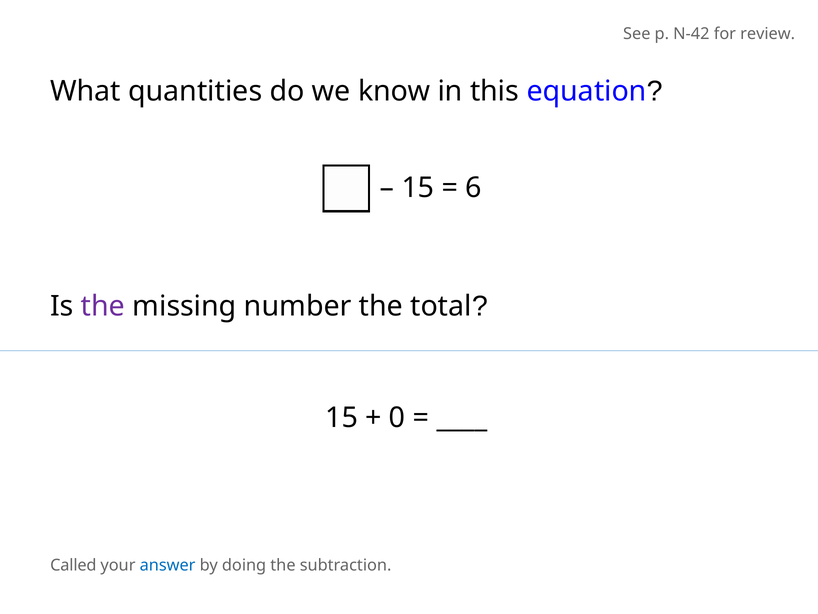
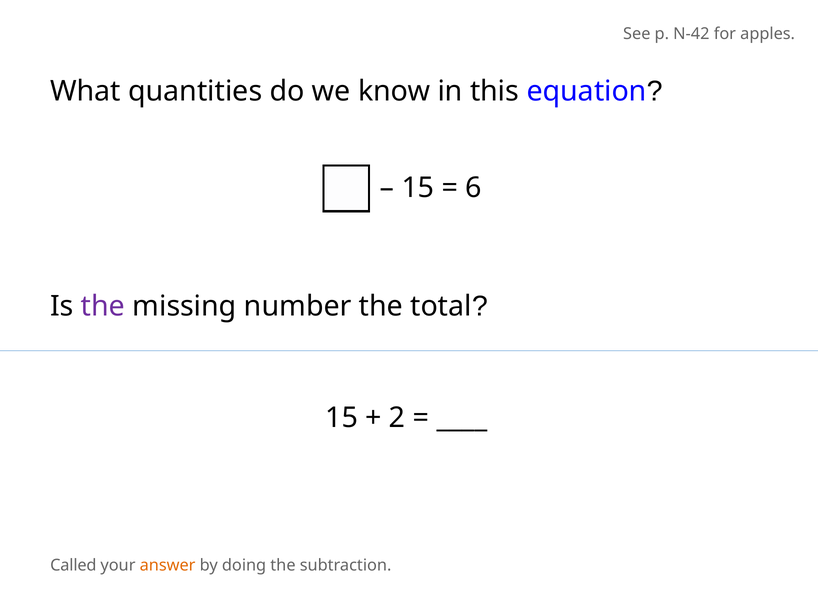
review: review -> apples (768, 34)
0: 0 -> 2 (397, 417)
answer colour: blue -> orange (168, 565)
